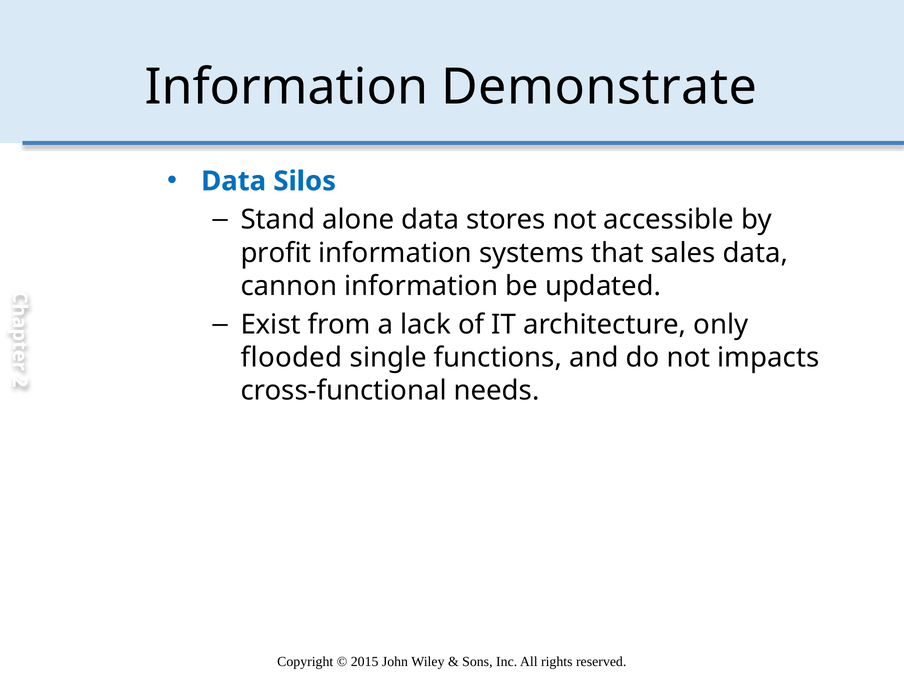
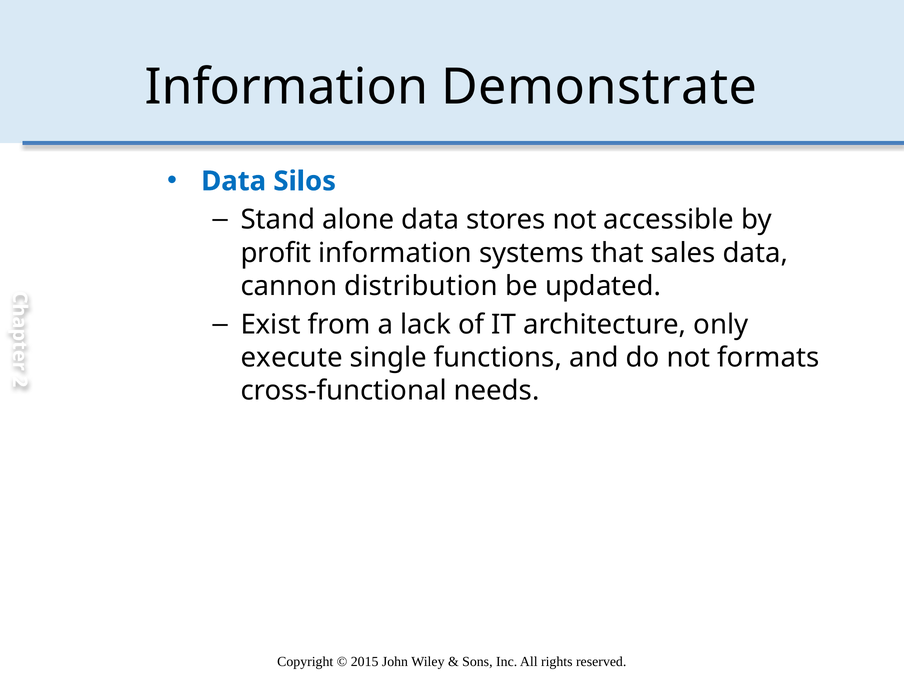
cannon information: information -> distribution (421, 286)
flooded: flooded -> execute (292, 358)
impacts: impacts -> formats (768, 358)
